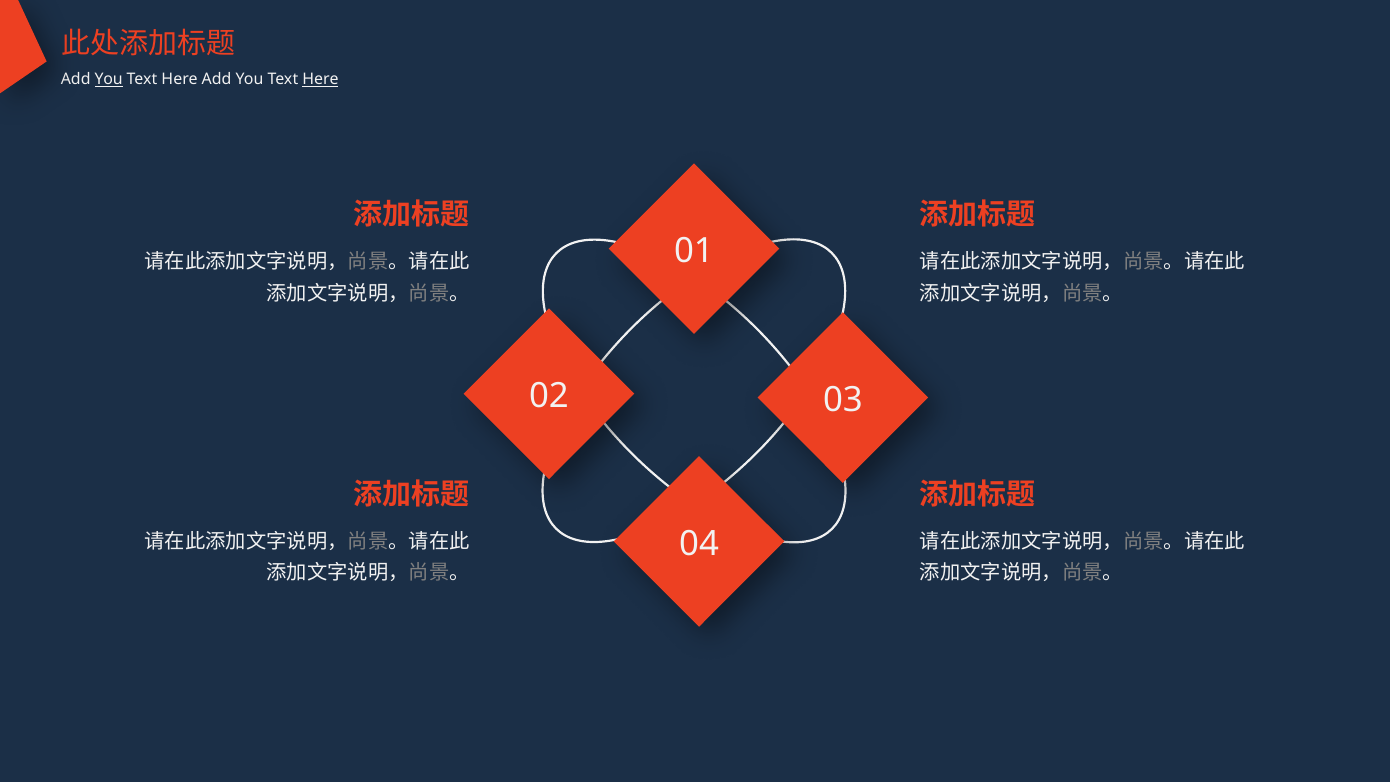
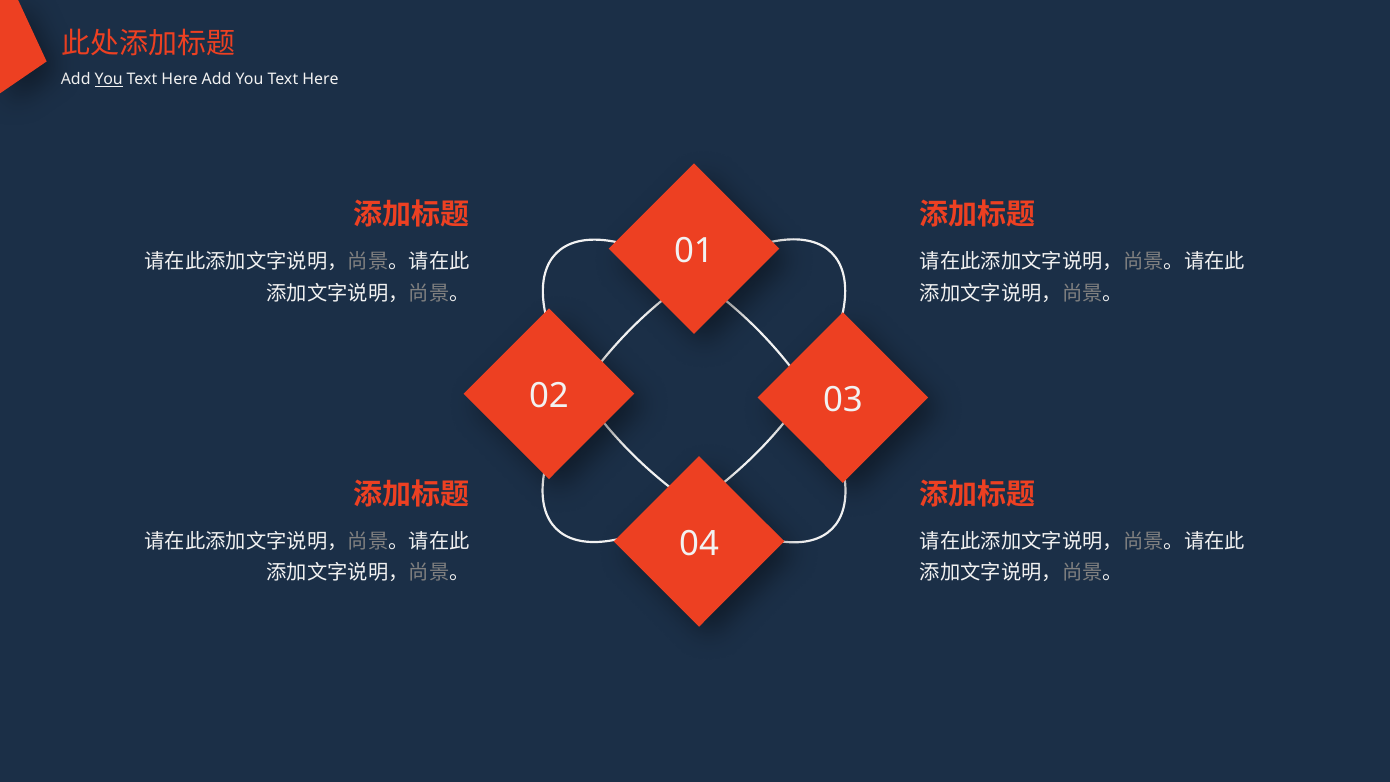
Here underline: present -> none (320, 79)
